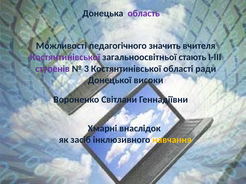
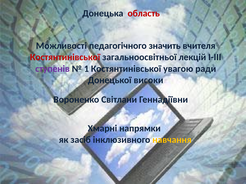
область colour: purple -> red (144, 13)
Костянтинівської colour: purple -> red (65, 57)
стають: стають -> лекцій (192, 57)
3: 3 -> 1 (86, 69)
області: області -> увагою (178, 69)
внаслідок: внаслідок -> напрямки (140, 129)
